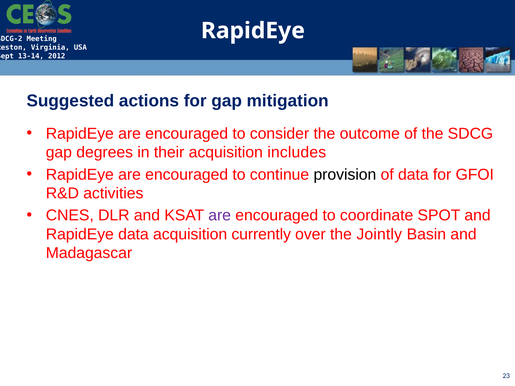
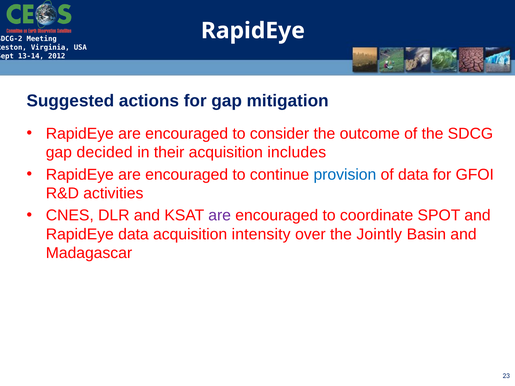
degrees: degrees -> decided (105, 153)
provision colour: black -> blue (345, 175)
currently: currently -> intensity (261, 234)
